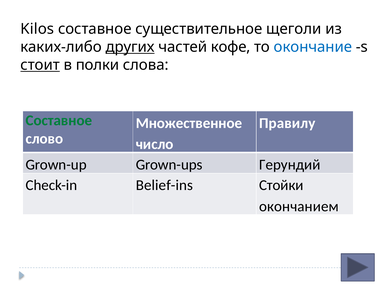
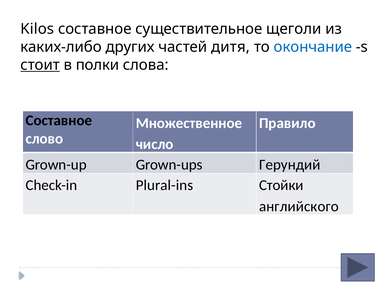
других underline: present -> none (130, 47)
кофе: кофе -> дитя (231, 47)
Составное colour: green -> black (59, 120)
Правилу: Правилу -> Правило (287, 123)
Belief-ins: Belief-ins -> Plural-ins (164, 185)
окончанием: окончанием -> английского (299, 206)
